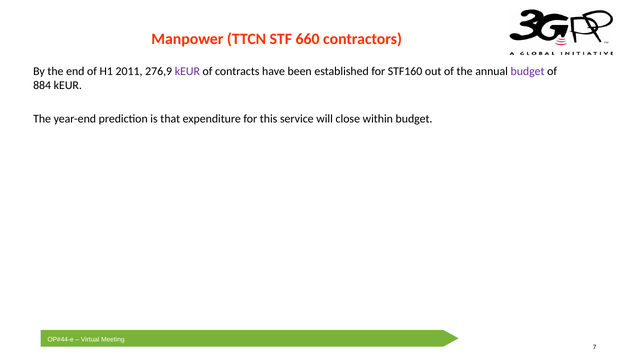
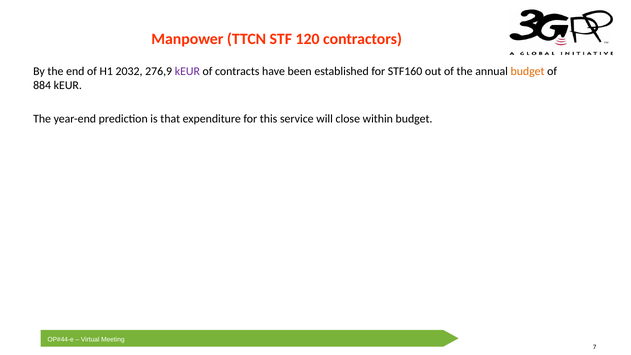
660: 660 -> 120 (308, 39)
2011: 2011 -> 2032 (129, 71)
budget colour: purple -> orange (528, 71)
